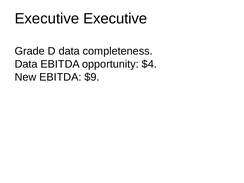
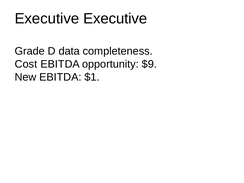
Data: Data -> Cost (26, 64)
$4: $4 -> $9 (149, 64)
$9: $9 -> $1 (92, 77)
